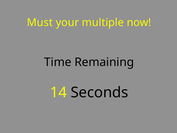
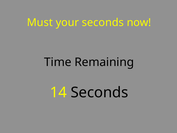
your multiple: multiple -> seconds (103, 22)
